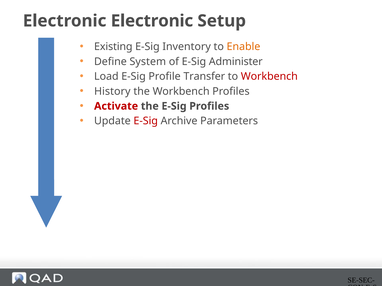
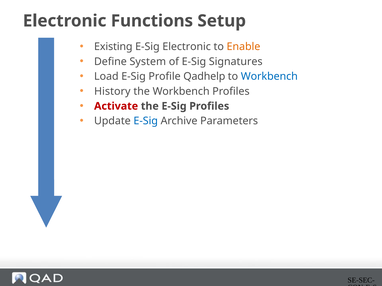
Electronic Electronic: Electronic -> Functions (152, 21)
E-Sig Inventory: Inventory -> Electronic (187, 47)
Administer: Administer -> Signatures (236, 62)
Transfer: Transfer -> Qadhelp (204, 77)
Workbench colour: red -> blue (269, 77)
E-Sig colour: red -> blue (146, 121)
